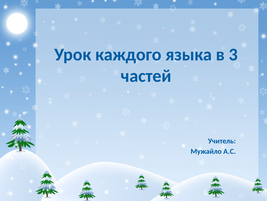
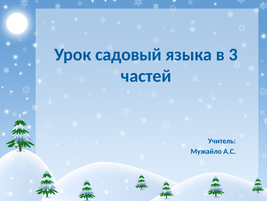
каждого: каждого -> садовый (128, 54)
